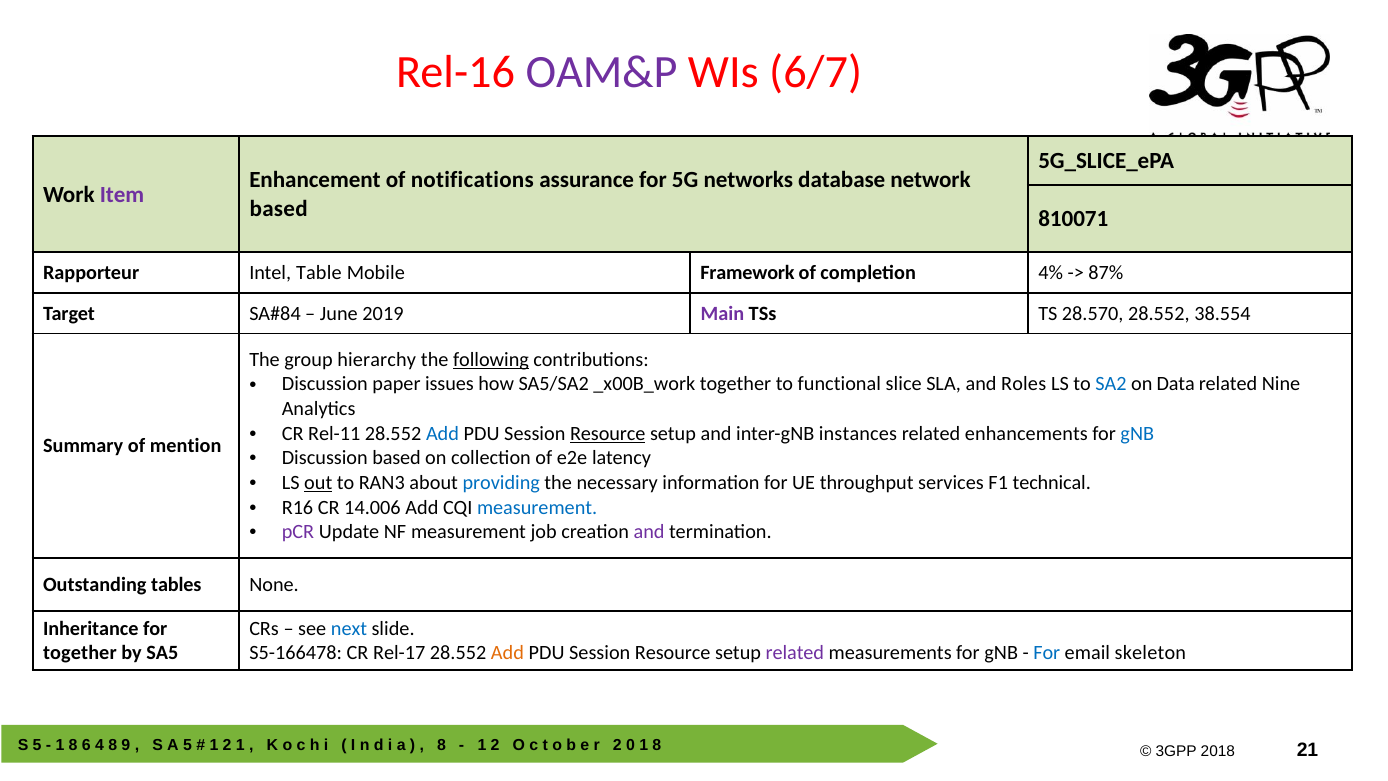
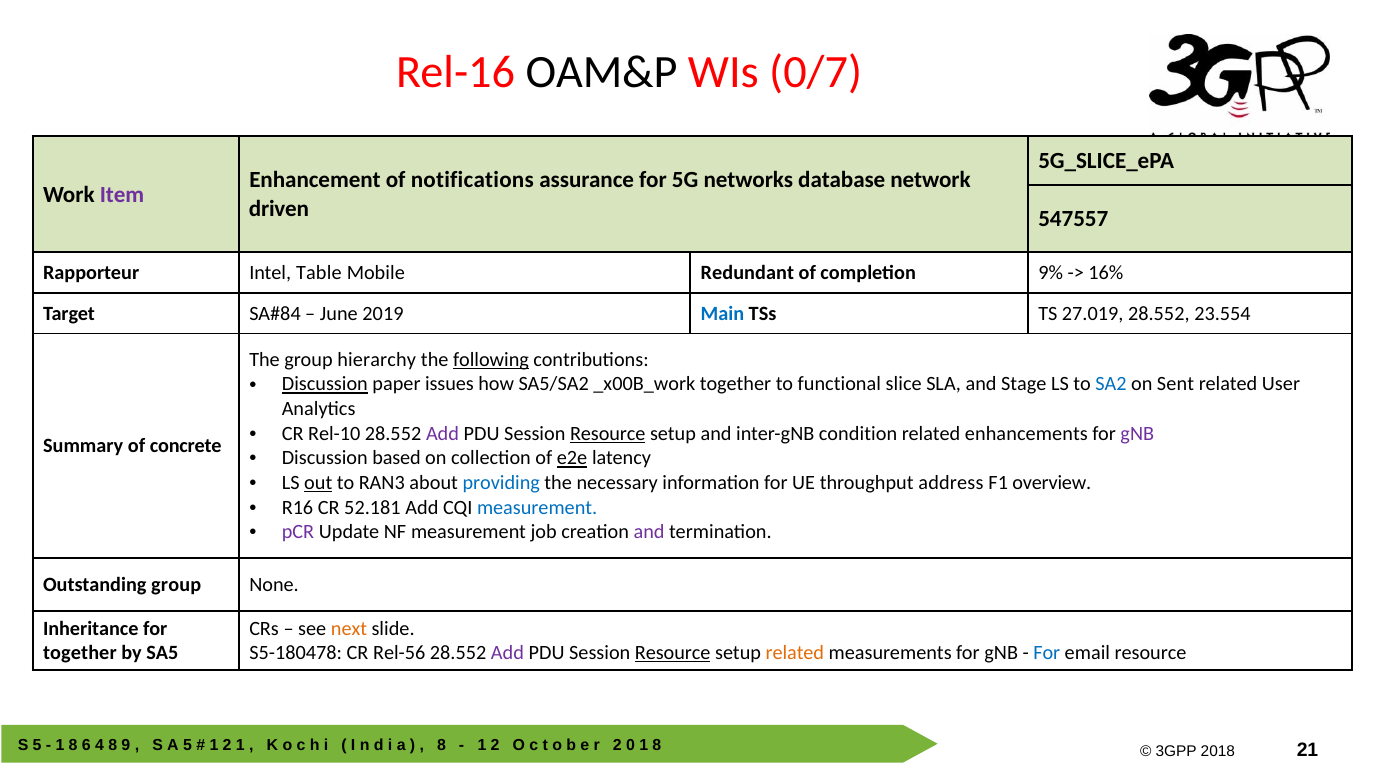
OAM&P colour: purple -> black (602, 72)
6/7: 6/7 -> 0/7 (816, 72)
based: based -> driven (279, 209)
810071: 810071 -> 547557 (1073, 219)
Framework: Framework -> Redundant (747, 273)
4%: 4% -> 9% (1051, 273)
87%: 87% -> 16% (1106, 273)
Main colour: purple -> blue (722, 313)
28.570: 28.570 -> 27.019 (1093, 313)
38.554: 38.554 -> 23.554 (1222, 313)
Discussion underline: none -> present (325, 384)
Roles: Roles -> Stage (1024, 384)
Data: Data -> Sent (1176, 384)
Nine: Nine -> User (1281, 384)
Rel-11: Rel-11 -> Rel-10 (334, 433)
Add colour: blue -> purple (443, 433)
instances: instances -> condition (858, 433)
gNB colour: blue -> purple (1137, 433)
mention: mention -> concrete (186, 446)
e2e underline: none -> present (572, 458)
services: services -> address (951, 483)
technical: technical -> overview (1052, 483)
14.006: 14.006 -> 52.181 (372, 507)
Outstanding tables: tables -> group (176, 584)
next colour: blue -> orange (349, 628)
S5-166478: S5-166478 -> S5-180478 (296, 653)
Rel-17: Rel-17 -> Rel-56 (399, 653)
Add colour: orange -> purple (507, 653)
Resource underline: none -> present (673, 653)
related colour: purple -> orange (795, 653)
email skeleton: skeleton -> resource (1150, 653)
